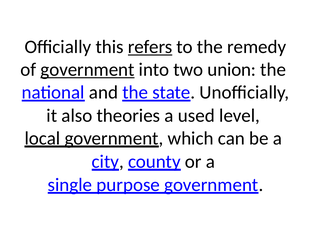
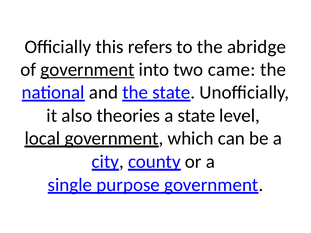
refers underline: present -> none (150, 47)
remedy: remedy -> abridge (256, 47)
union: union -> came (232, 70)
a used: used -> state (196, 116)
